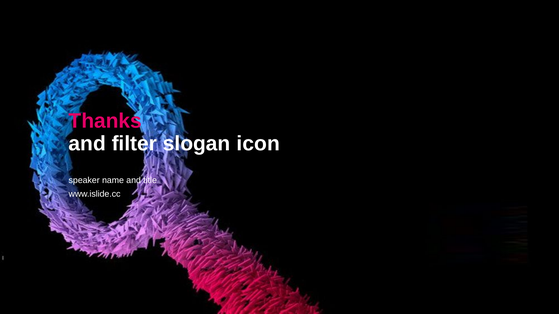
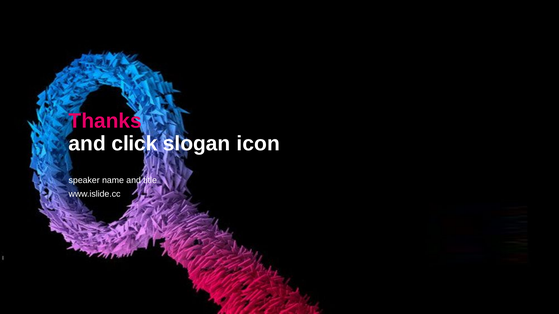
filter: filter -> click (134, 144)
